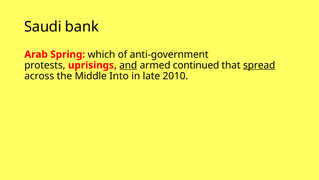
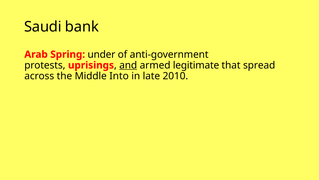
which: which -> under (101, 54)
continued: continued -> legitimate (196, 65)
spread underline: present -> none (259, 65)
